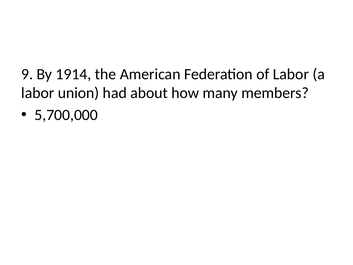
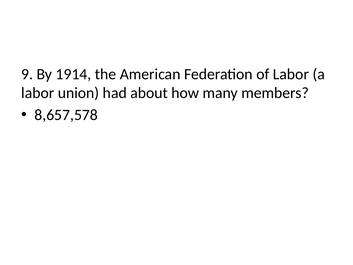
5,700,000: 5,700,000 -> 8,657,578 (66, 115)
